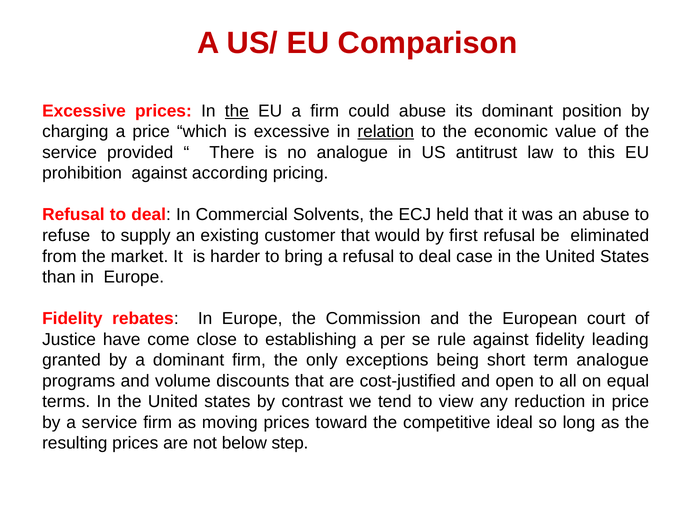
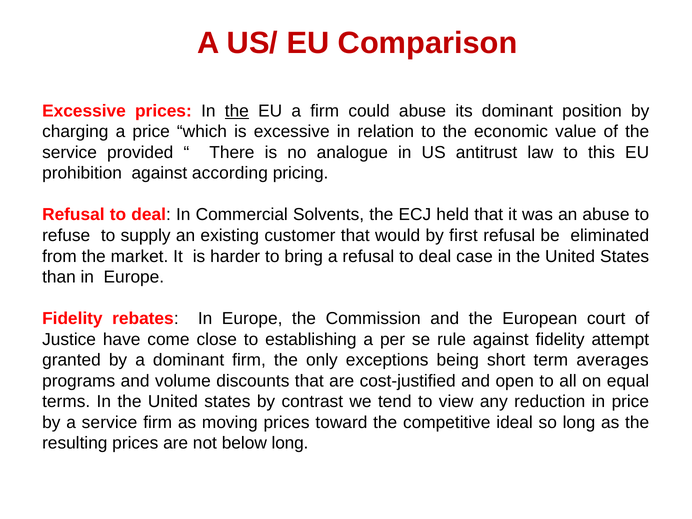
relation underline: present -> none (386, 132)
leading: leading -> attempt (620, 339)
term analogue: analogue -> averages (613, 360)
below step: step -> long (290, 443)
